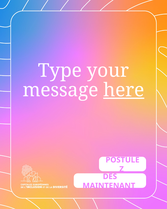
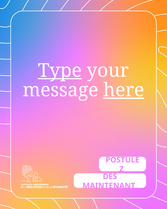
Type underline: none -> present (60, 70)
